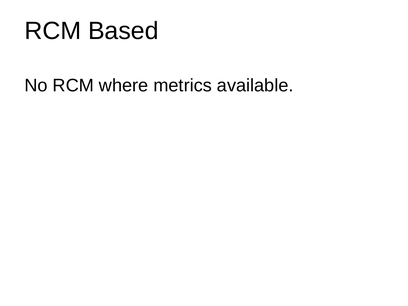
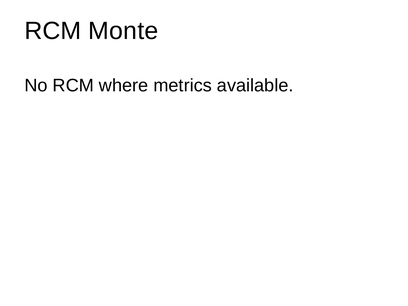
Based: Based -> Monte (123, 31)
